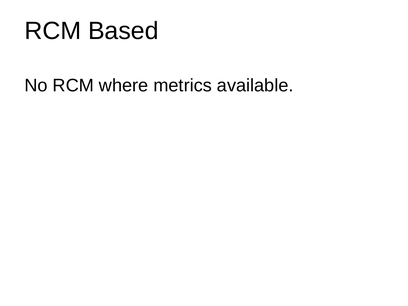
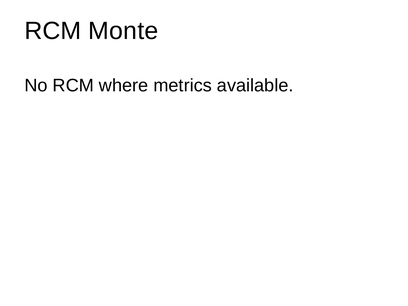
Based: Based -> Monte (123, 31)
